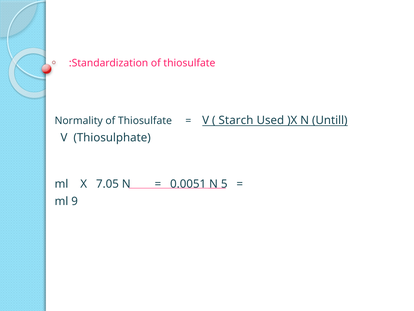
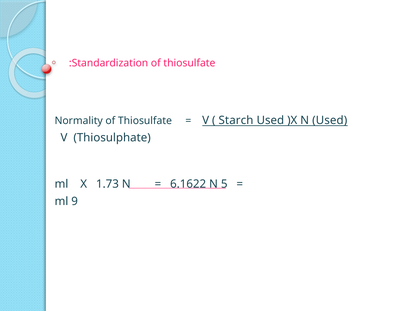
N Untill: Untill -> Used (330, 120)
7.05: 7.05 -> 1.73 (107, 184)
0.0051: 0.0051 -> 6.1622 (188, 184)
